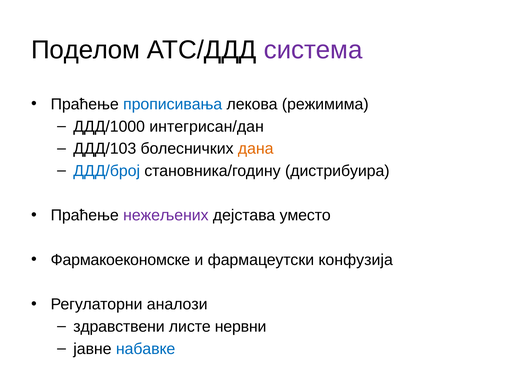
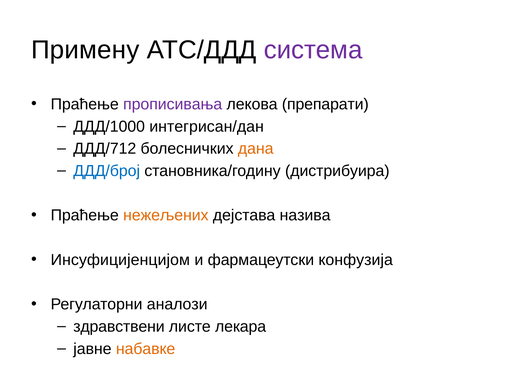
Поделом: Поделом -> Примену (85, 50)
прописивања colour: blue -> purple (173, 104)
режимима: режимима -> препарати (325, 104)
ДДД/103: ДДД/103 -> ДДД/712 (105, 148)
нежељених colour: purple -> orange (166, 215)
уместо: уместо -> назива (305, 215)
Фармакоекономске: Фармакоекономске -> Инсуфицијенцијом (120, 259)
нервни: нервни -> лекара (241, 326)
набавке colour: blue -> orange (146, 348)
